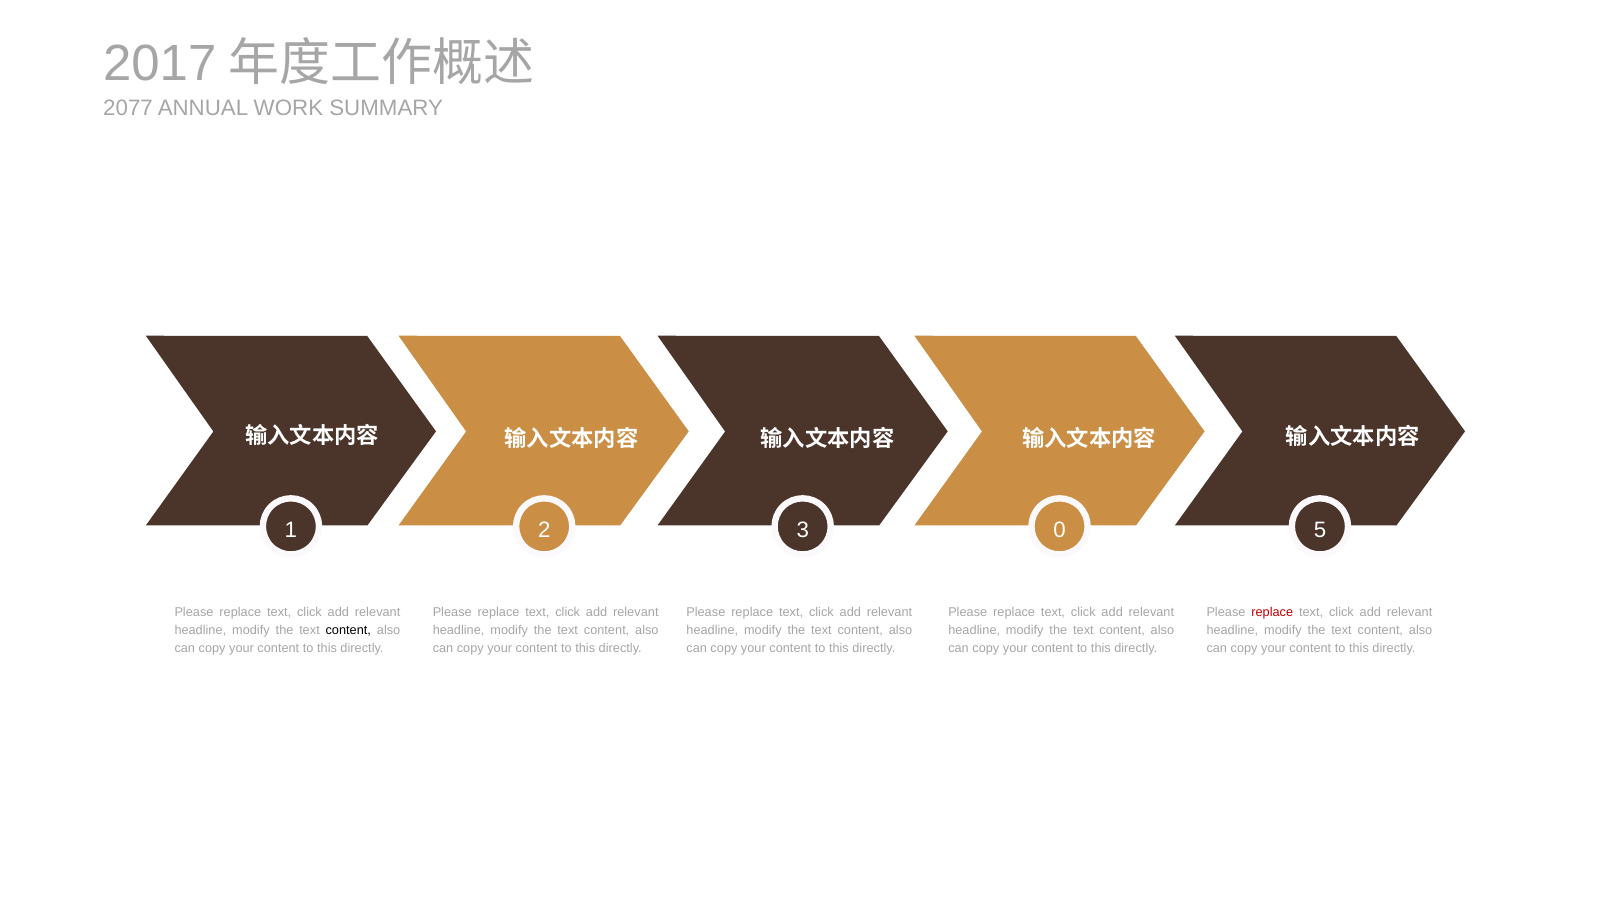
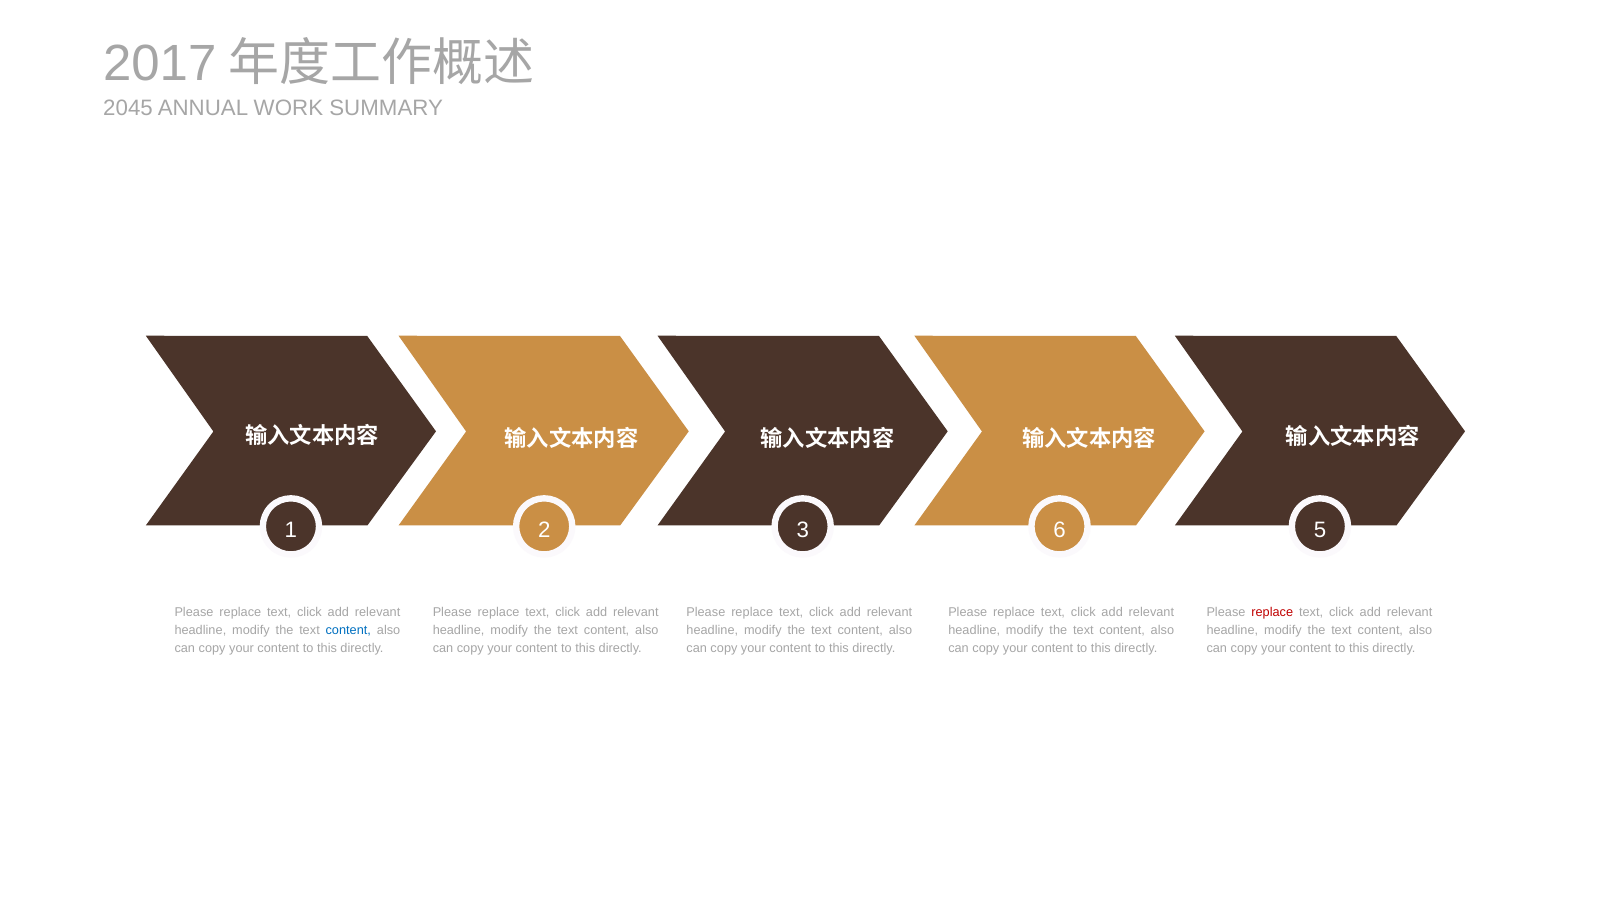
2077: 2077 -> 2045 (128, 108)
0: 0 -> 6 (1060, 531)
content colour: black -> blue (348, 630)
